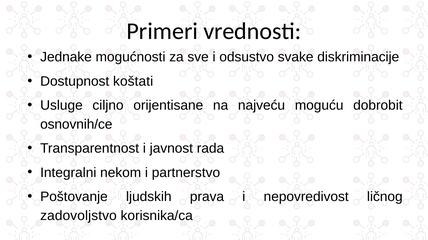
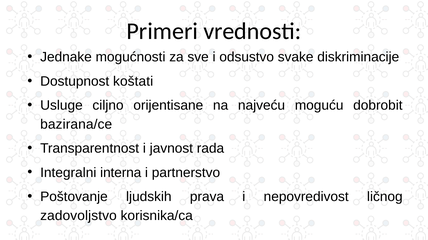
osnovnih/ce: osnovnih/ce -> bazirana/ce (76, 125)
nekom: nekom -> interna (121, 173)
